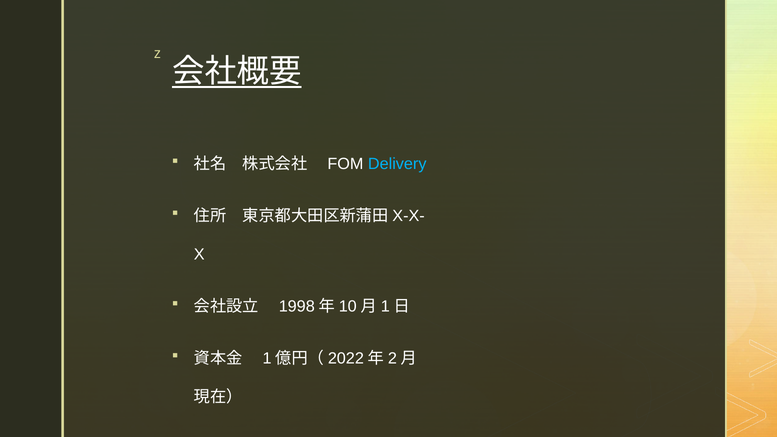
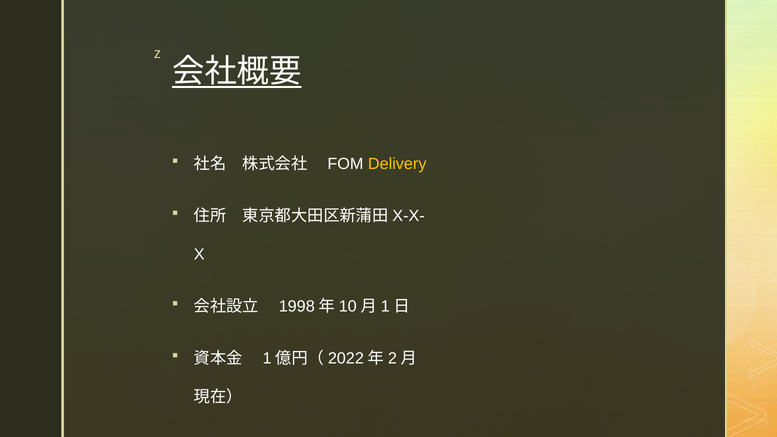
Delivery colour: light blue -> yellow (397, 164)
